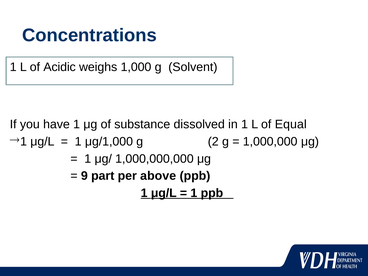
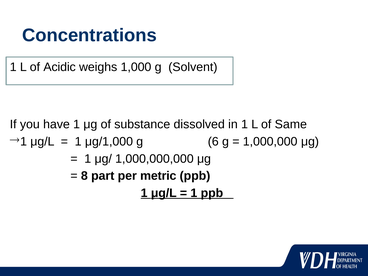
Equal: Equal -> Same (291, 124)
2: 2 -> 6 (213, 142)
9: 9 -> 8 (84, 176)
above: above -> metric (158, 176)
